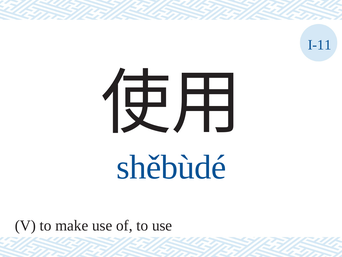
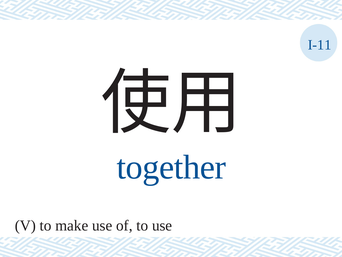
shěbùdé: shěbùdé -> together (171, 167)
